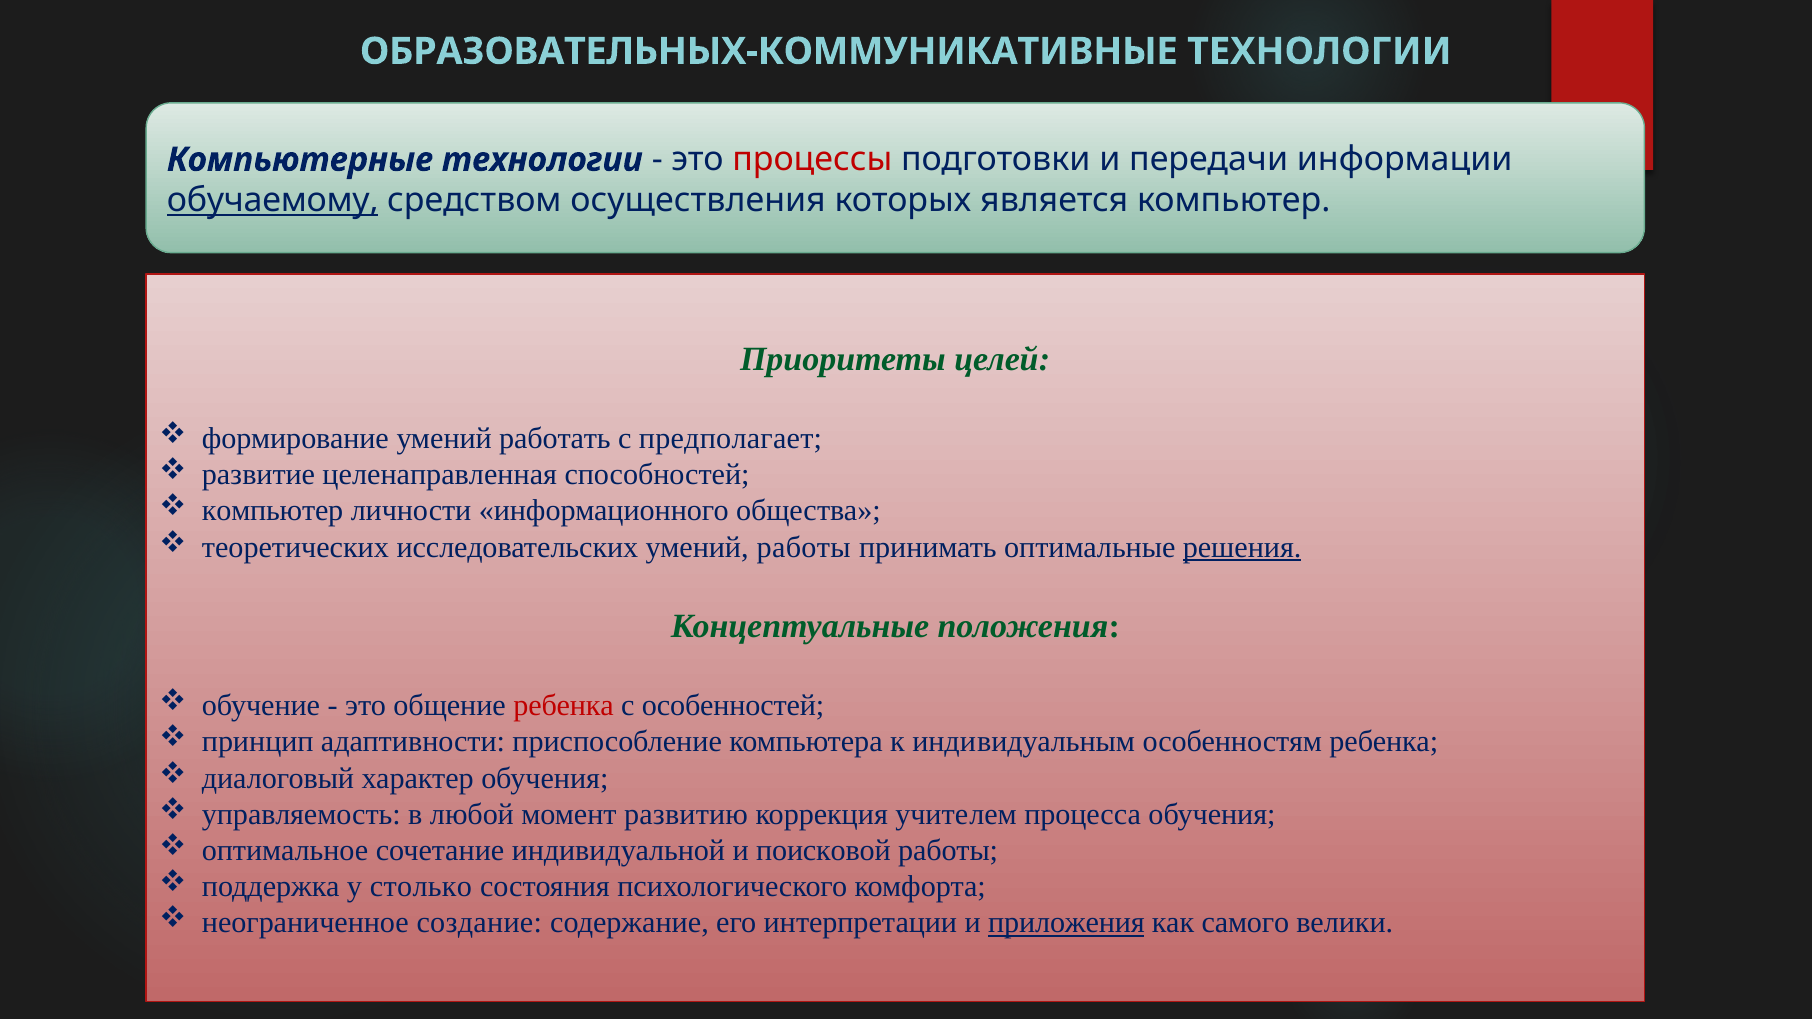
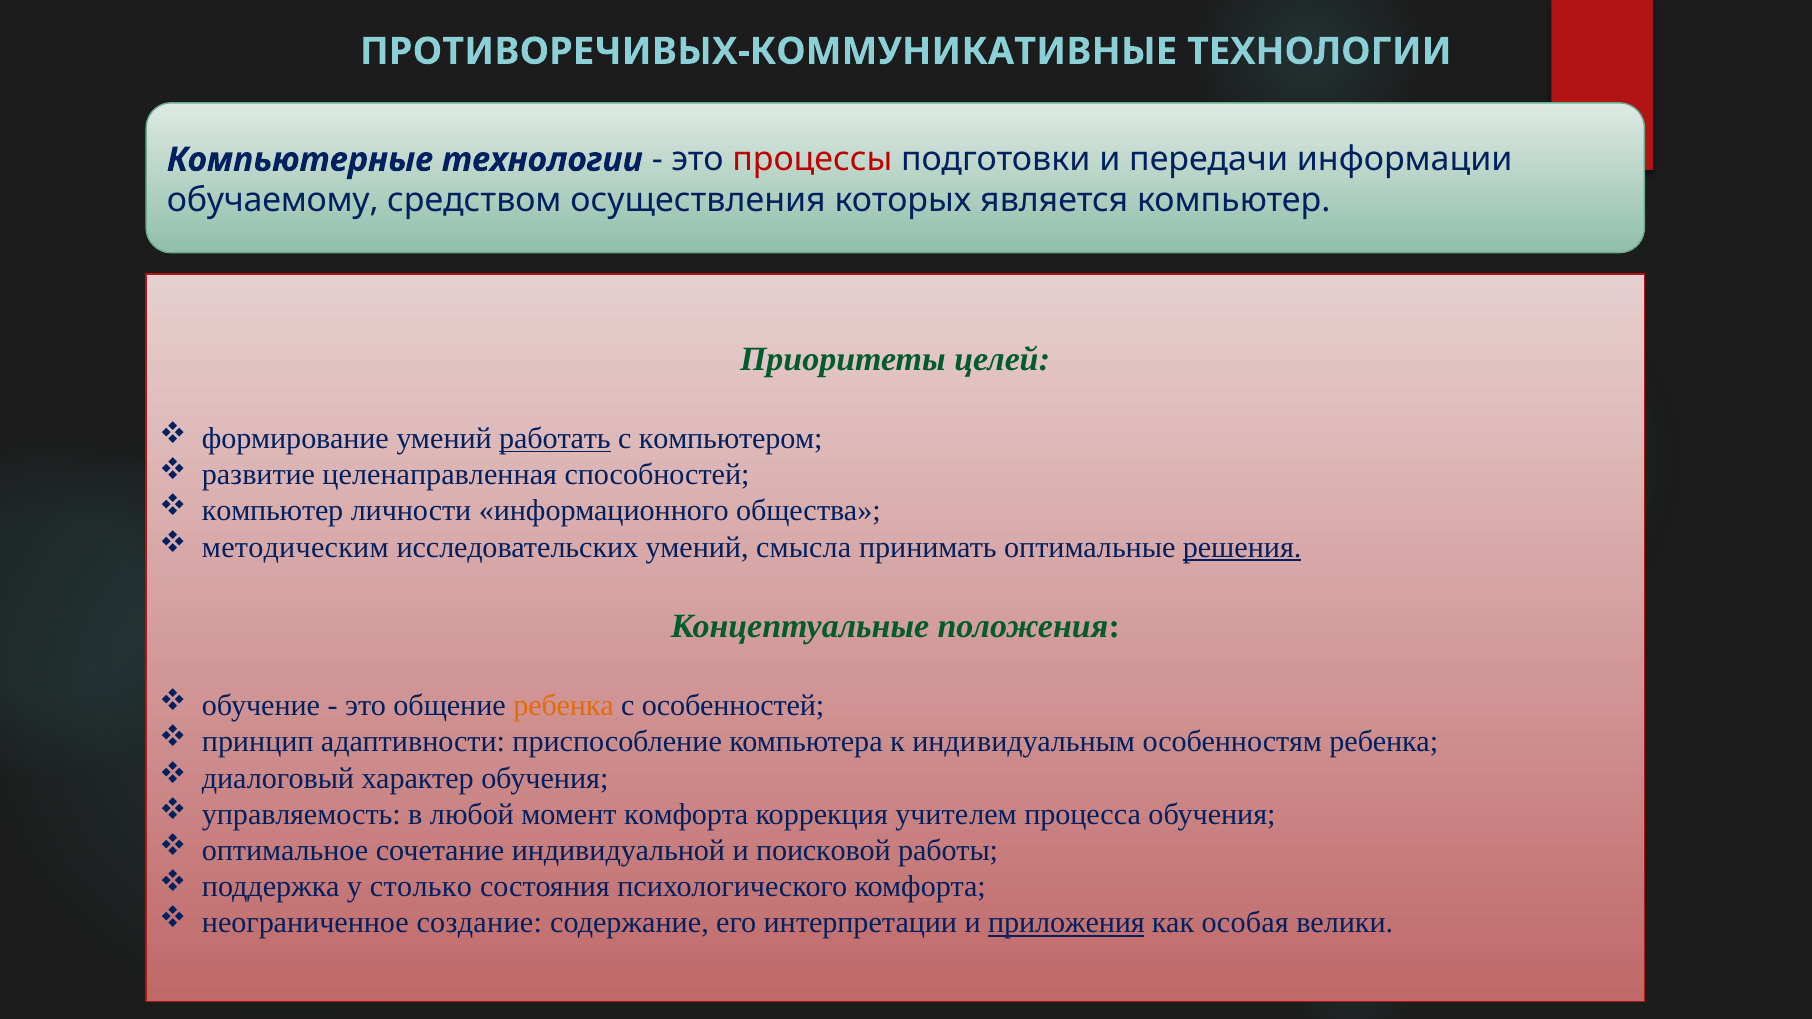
ОБРАЗОВАТЕЛЬНЫХ-КОММУНИКАТИВНЫЕ: ОБРАЗОВАТЕЛЬНЫХ-КОММУНИКАТИВНЫЕ -> ПРОТИВОРЕЧИВЫХ-КОММУНИКАТИВНЫЕ (769, 51)
обучаемому underline: present -> none (273, 201)
работать underline: none -> present (555, 439)
предполагает: предполагает -> компьютером (731, 439)
теоретических: теоретических -> методическим (295, 547)
умений работы: работы -> смысла (804, 547)
ребенка colour: red -> orange (564, 706)
момент развитию: развитию -> комфорта (686, 814)
самого: самого -> особая (1245, 923)
